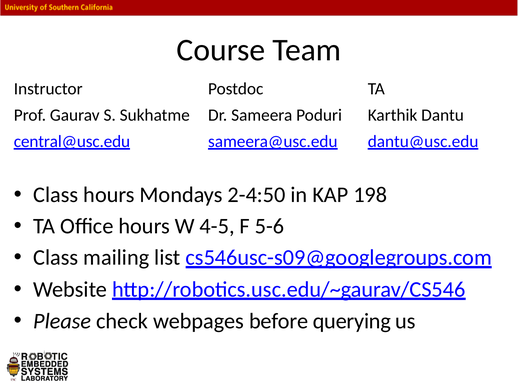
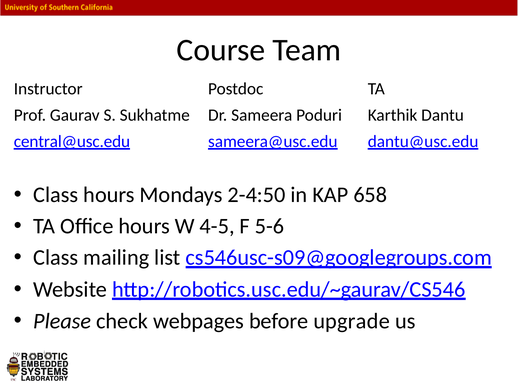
198: 198 -> 658 (370, 195)
querying: querying -> upgrade (352, 322)
